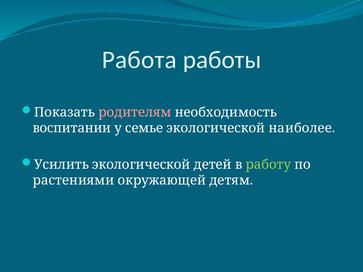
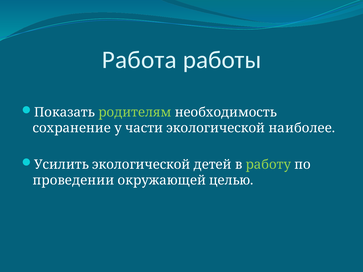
родителям colour: pink -> light green (135, 112)
воспитании: воспитании -> сохранение (72, 128)
семье: семье -> части (144, 128)
растениями: растениями -> проведении (73, 181)
детям: детям -> целью (231, 181)
